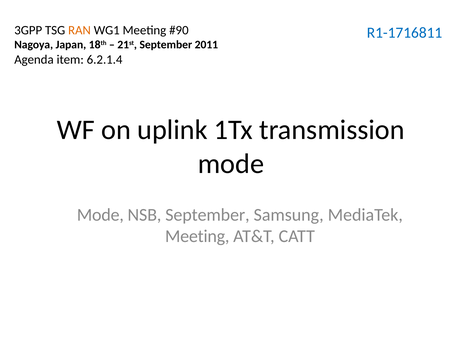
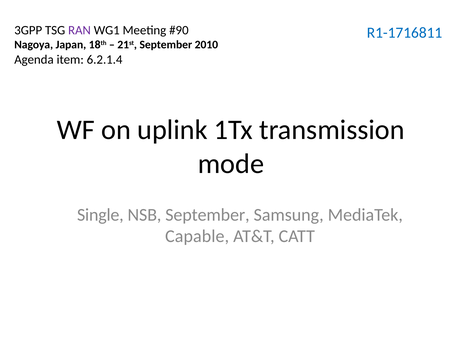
RAN colour: orange -> purple (80, 30)
2011: 2011 -> 2010 (206, 45)
Mode: Mode -> Single (100, 215)
Meeting: Meeting -> Capable (197, 236)
